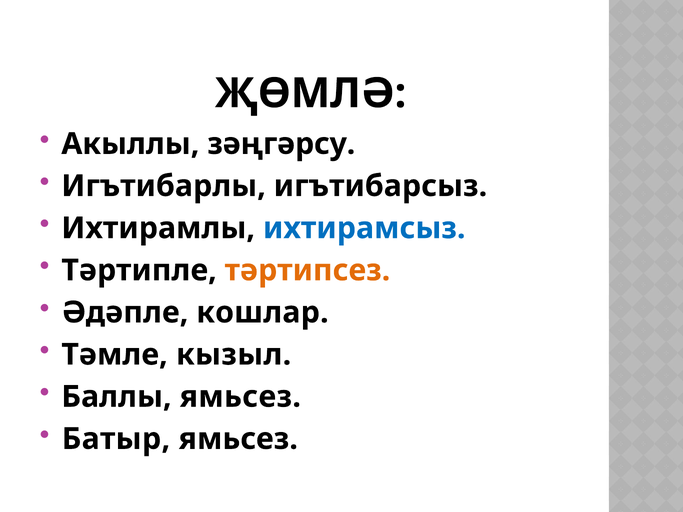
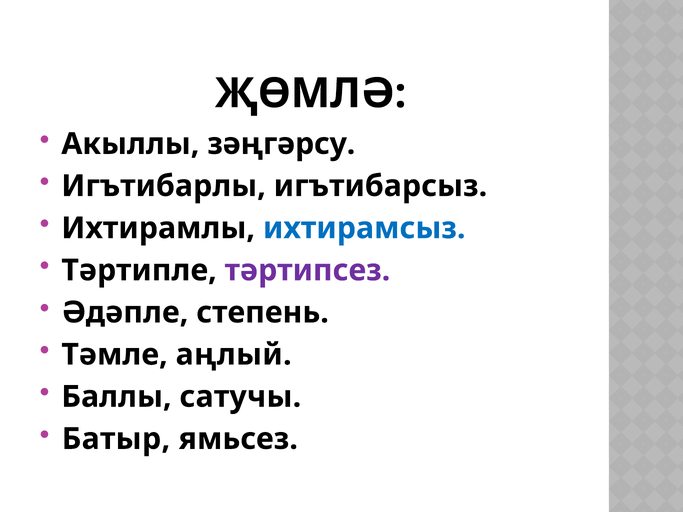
тәртипсез colour: orange -> purple (307, 270)
кошлар: кошлар -> степень (263, 313)
кызыл: кызыл -> аңлый (234, 355)
Баллы ямьсез: ямьсез -> сатучы (240, 397)
